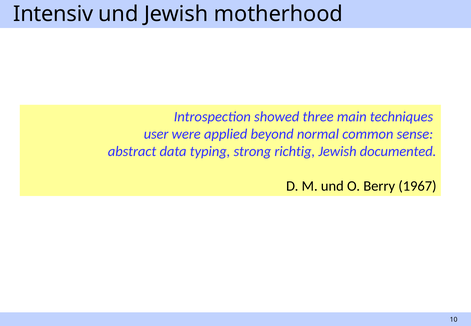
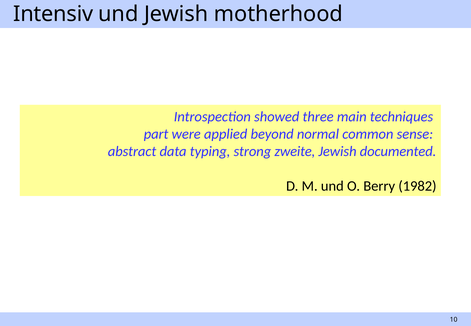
user: user -> part (156, 134)
richtig: richtig -> zweite (295, 151)
1967: 1967 -> 1982 (417, 186)
